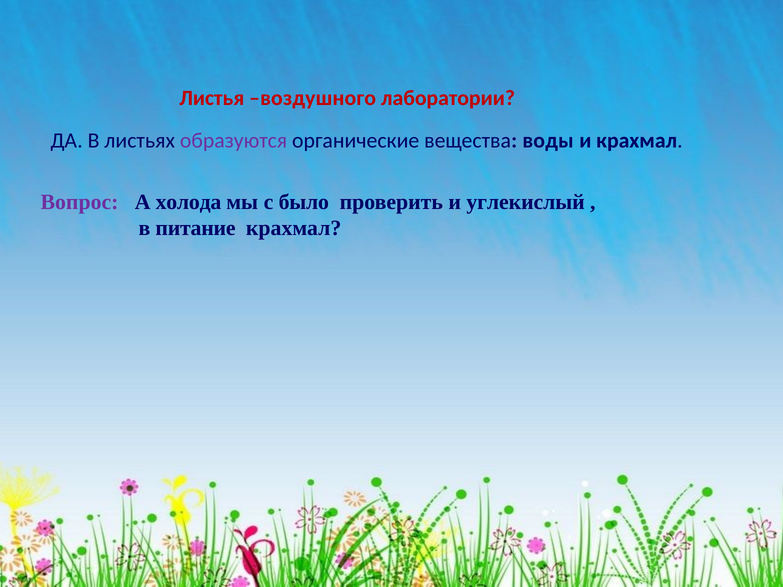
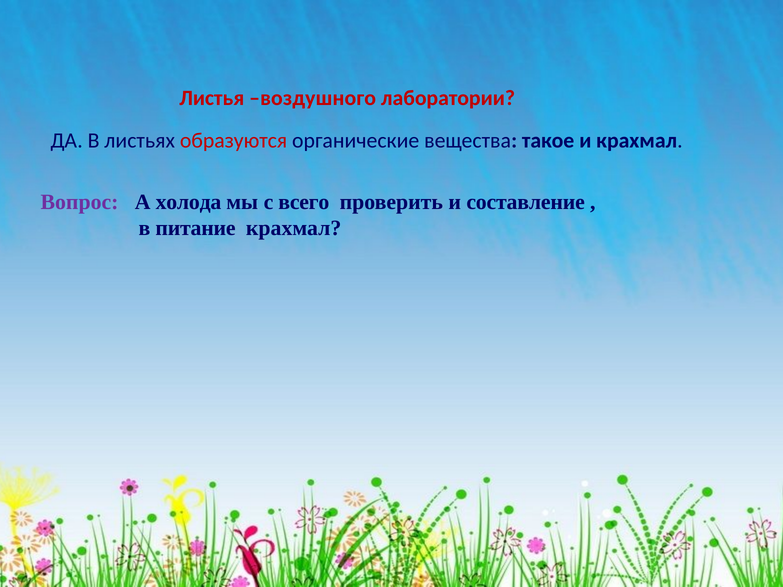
образуются colour: purple -> red (234, 141)
воды: воды -> такое (548, 141)
было: было -> всего (304, 202)
углекислый: углекислый -> составление (526, 202)
